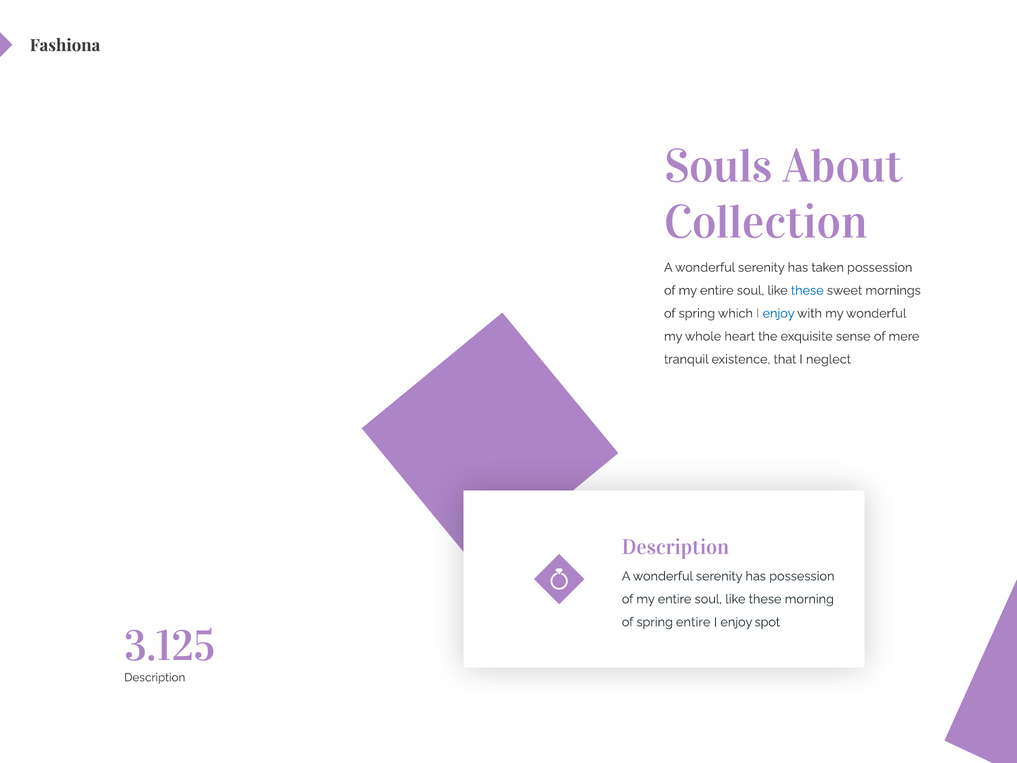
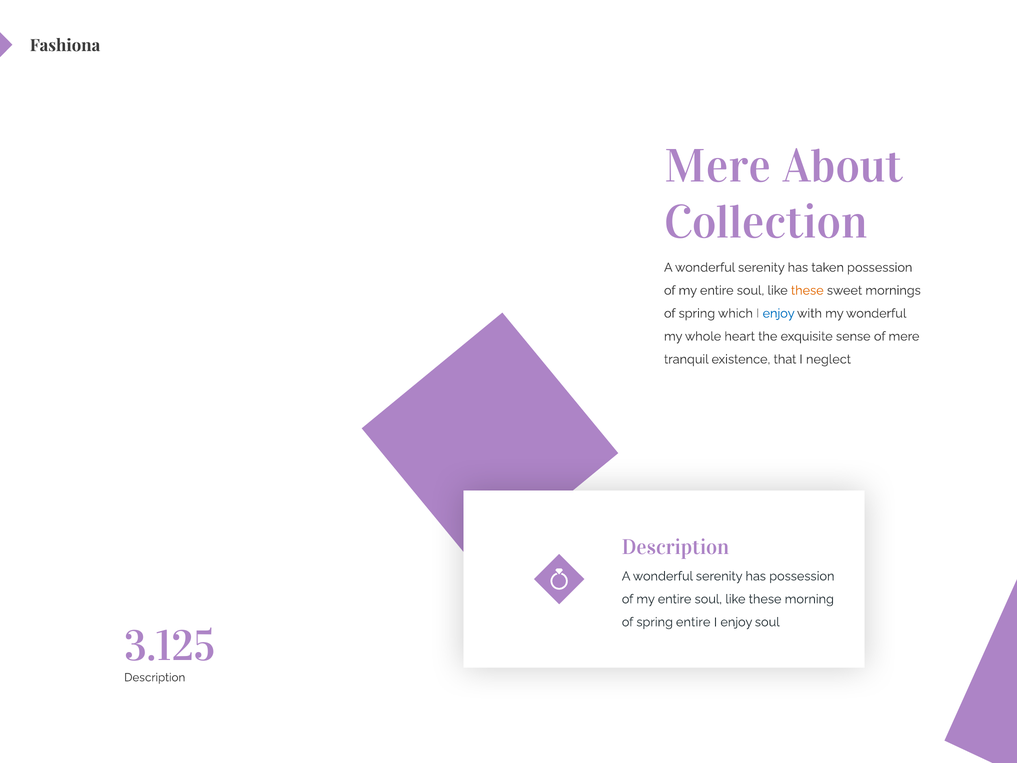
Souls: Souls -> Mere (718, 166)
these colour: blue -> orange (807, 290)
enjoy spot: spot -> soul (767, 622)
